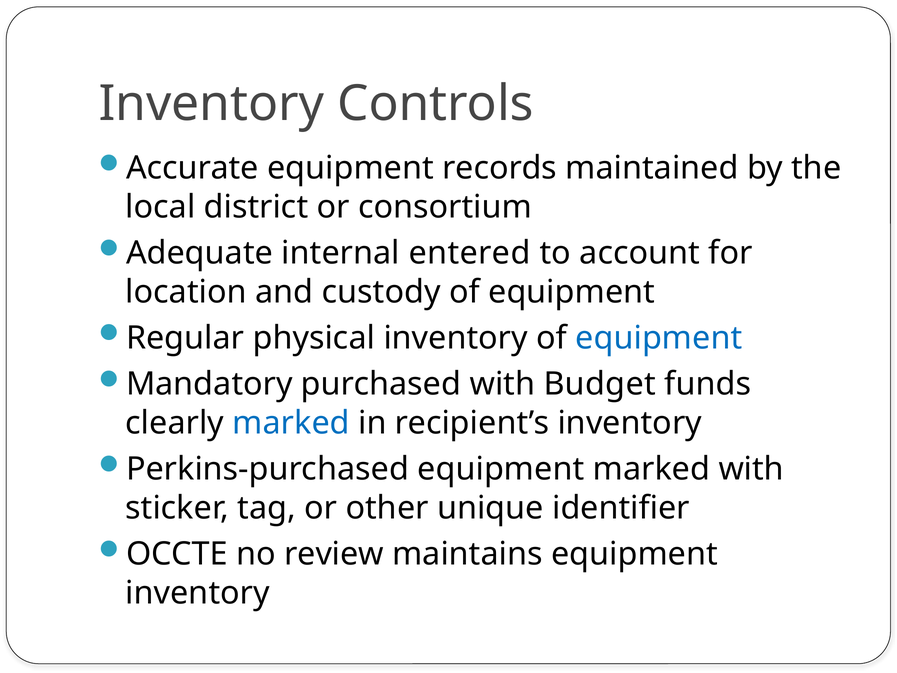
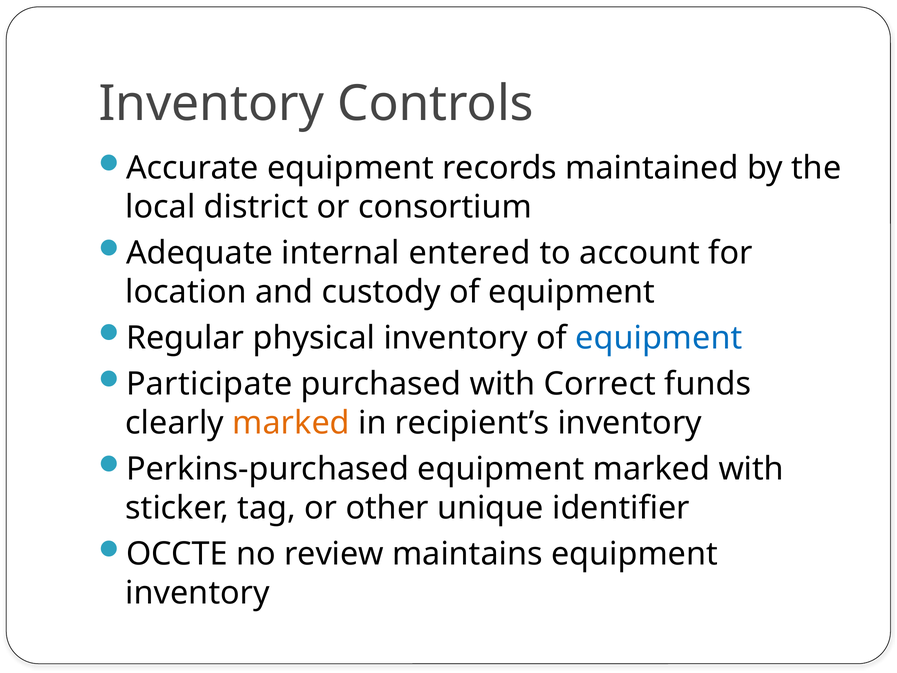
Mandatory: Mandatory -> Participate (209, 384)
Budget: Budget -> Correct (600, 384)
marked colour: blue -> orange (291, 423)
